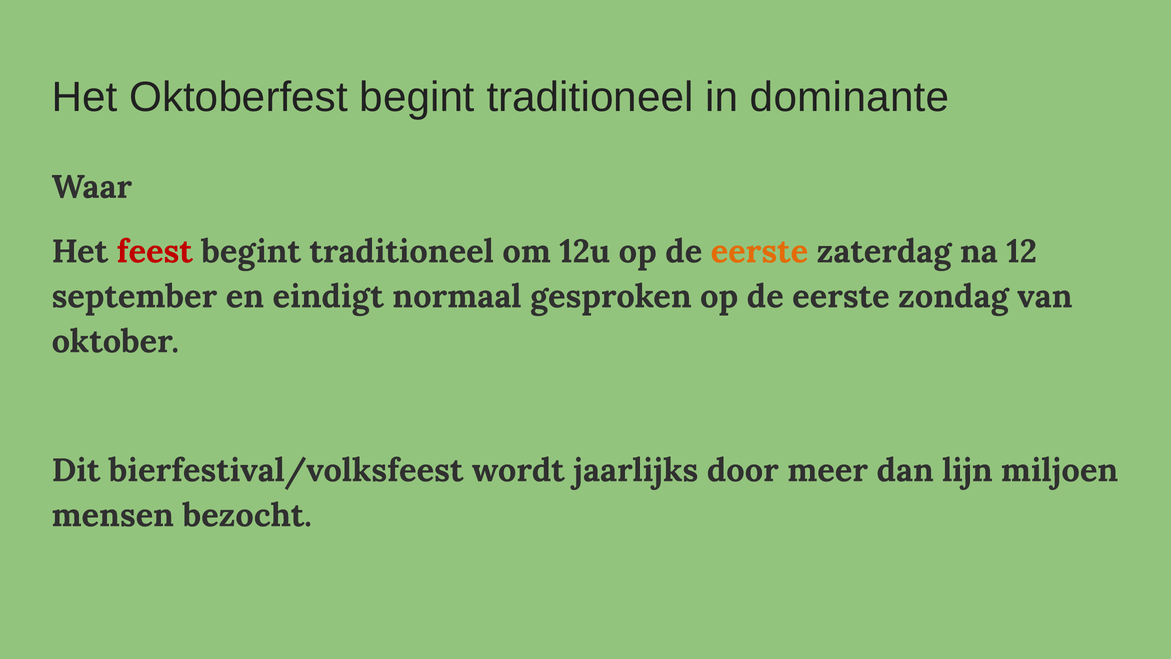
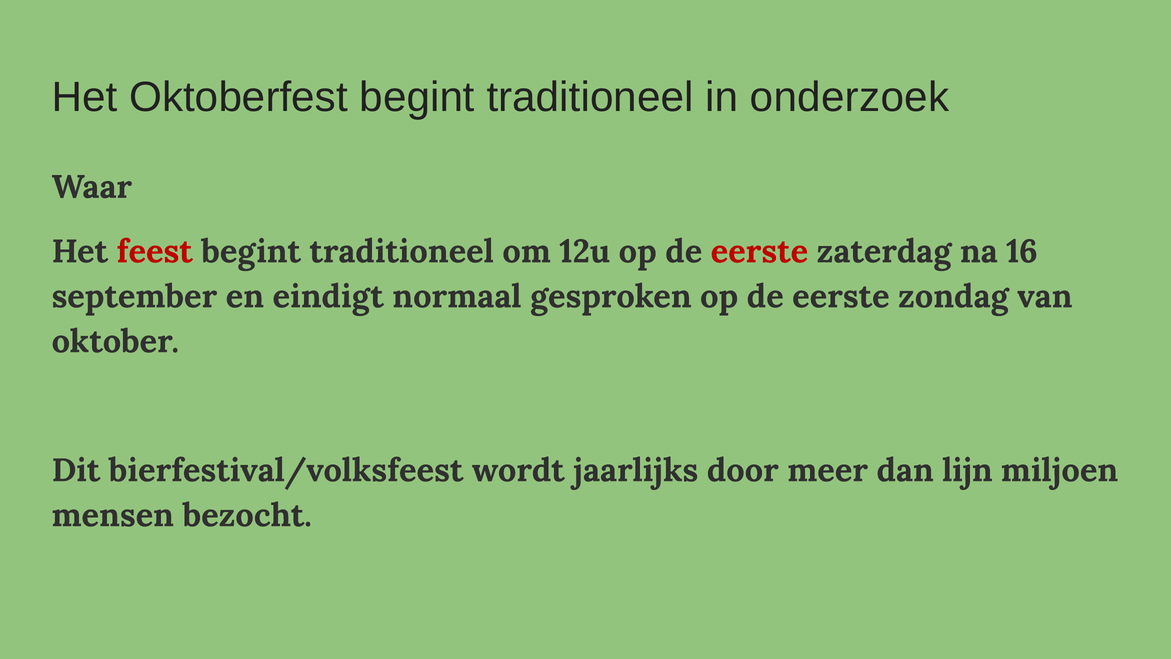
dominante: dominante -> onderzoek (850, 97)
eerste colour: orange -> red (759, 251)
12: 12 -> 16 (1022, 251)
